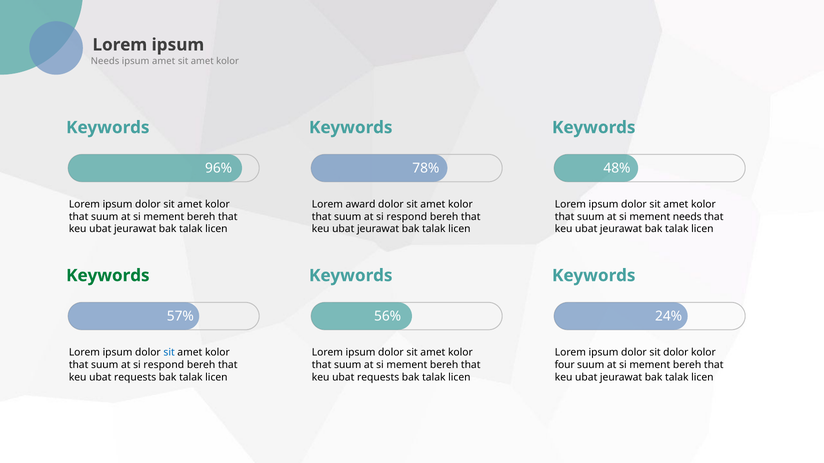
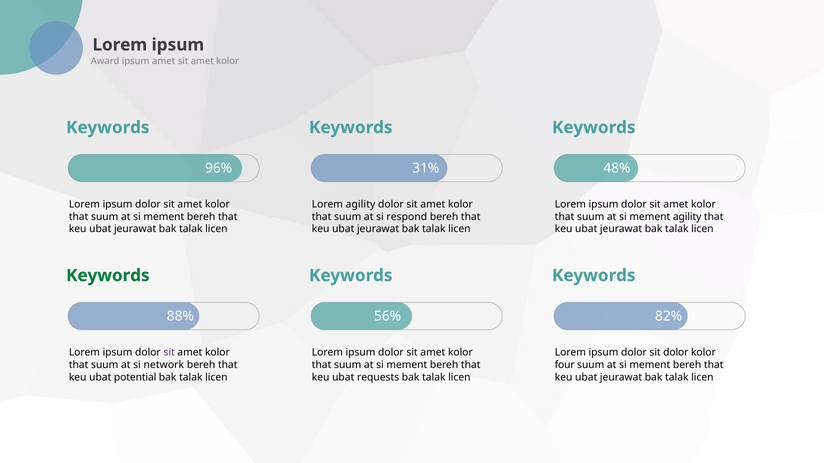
Needs: Needs -> Award (105, 61)
78%: 78% -> 31% (426, 168)
Lorem award: award -> agility (360, 205)
mement needs: needs -> agility (687, 217)
57%: 57% -> 88% (180, 316)
24%: 24% -> 82% (669, 316)
sit colour: blue -> purple (169, 353)
respond: respond -> network (164, 365)
requests: requests -> potential (135, 378)
